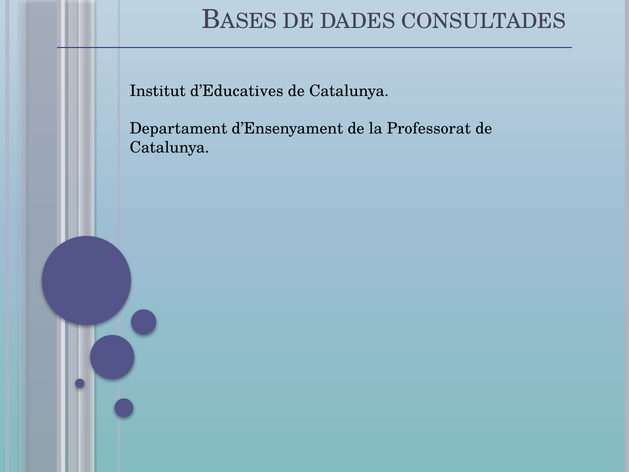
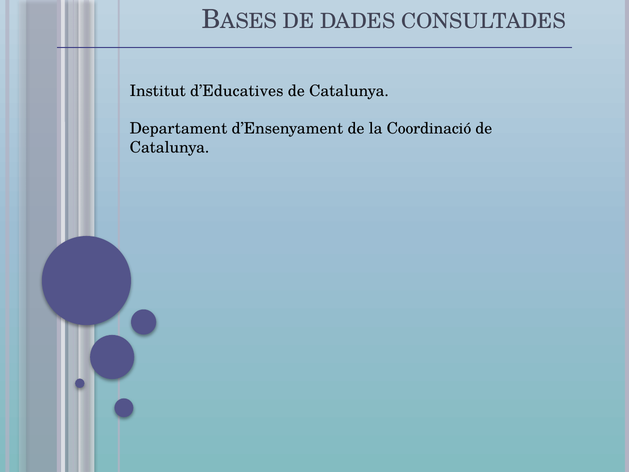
Professorat: Professorat -> Coordinació (429, 129)
